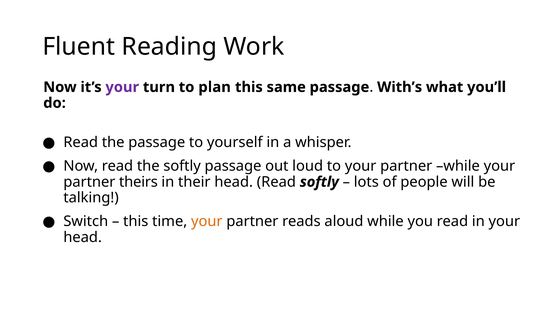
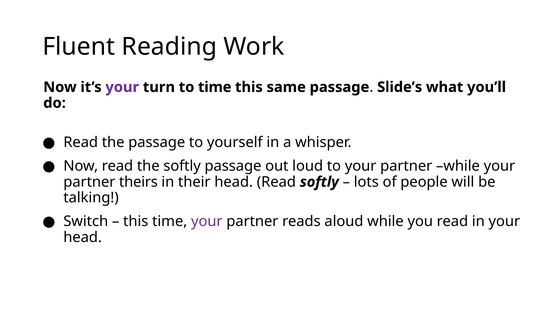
to plan: plan -> time (215, 87)
With’s: With’s -> Slide’s (400, 87)
your colour: orange -> purple (207, 222)
